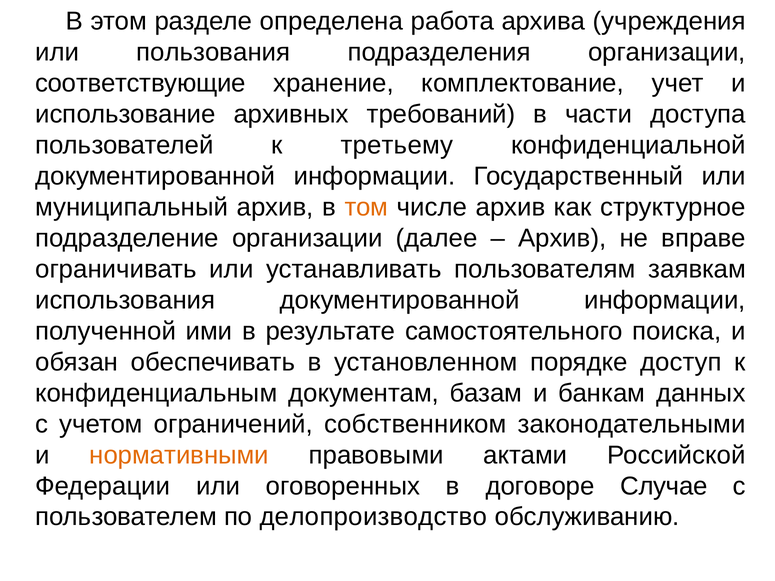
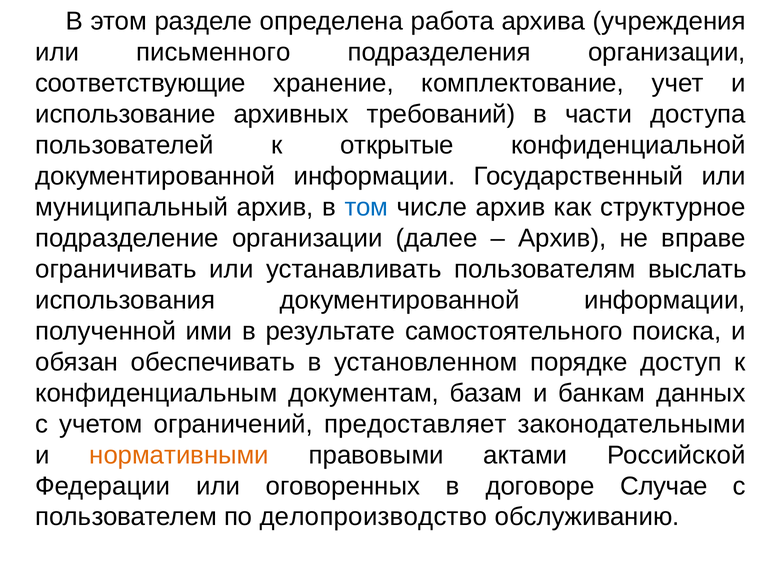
пользования: пользования -> письменного (213, 52)
третьему: третьему -> открытые (397, 145)
том colour: orange -> blue (366, 207)
заявкам: заявкам -> выслать (697, 269)
собственником: собственником -> предоставляет (415, 424)
